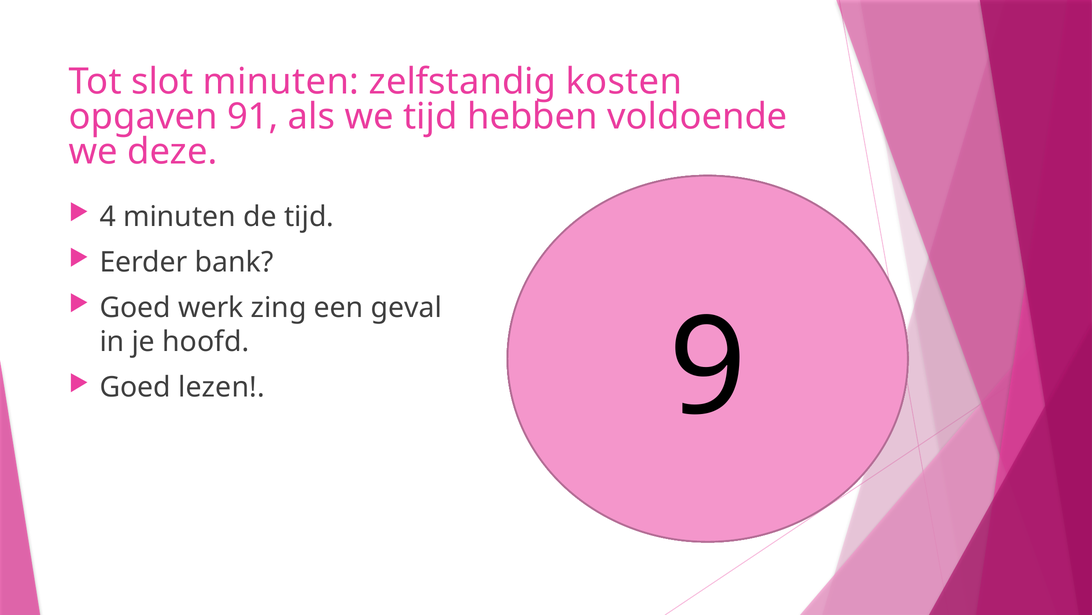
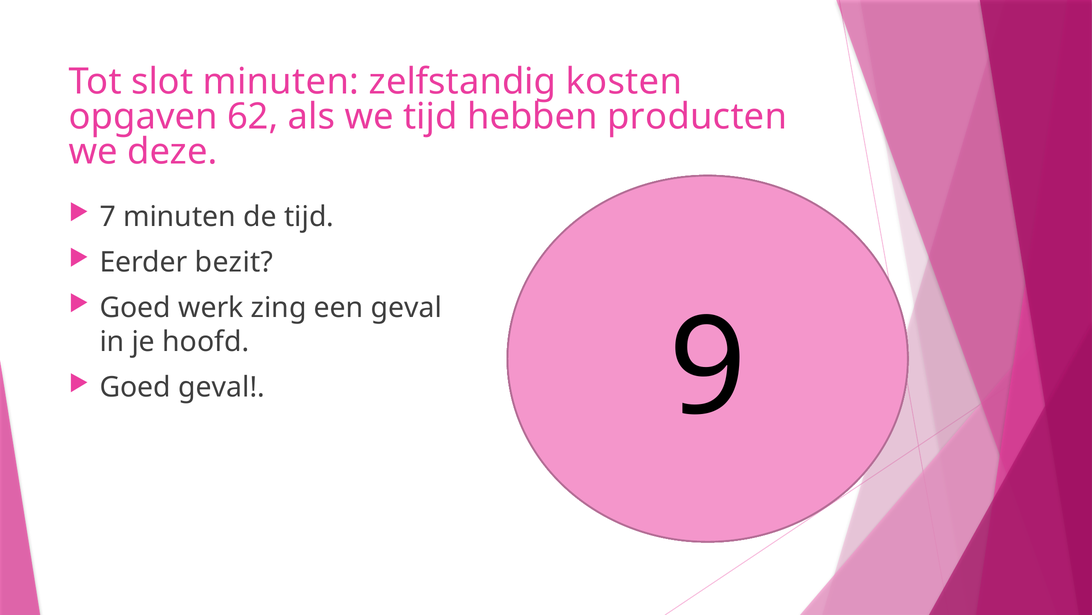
91: 91 -> 62 (253, 117)
voldoende: voldoende -> producten (697, 117)
4: 4 -> 7 (108, 217)
bank: bank -> bezit (234, 262)
Goed lezen: lezen -> geval (222, 387)
